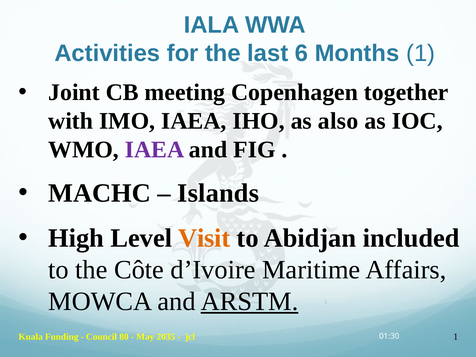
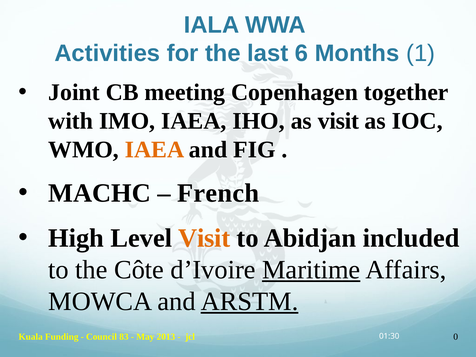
as also: also -> visit (338, 121)
IAEA colour: purple -> orange (155, 150)
Islands: Islands -> French (218, 193)
Maritime underline: none -> present (311, 270)
80: 80 -> 83 (124, 337)
2035: 2035 -> 2013 (166, 337)
jcl 1: 1 -> 0 (456, 337)
